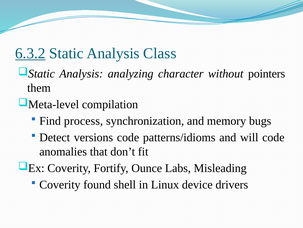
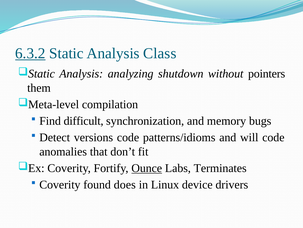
character: character -> shutdown (181, 73)
process: process -> difficult (84, 121)
Ounce underline: none -> present (147, 168)
Misleading: Misleading -> Terminates (220, 168)
shell: shell -> does (125, 184)
